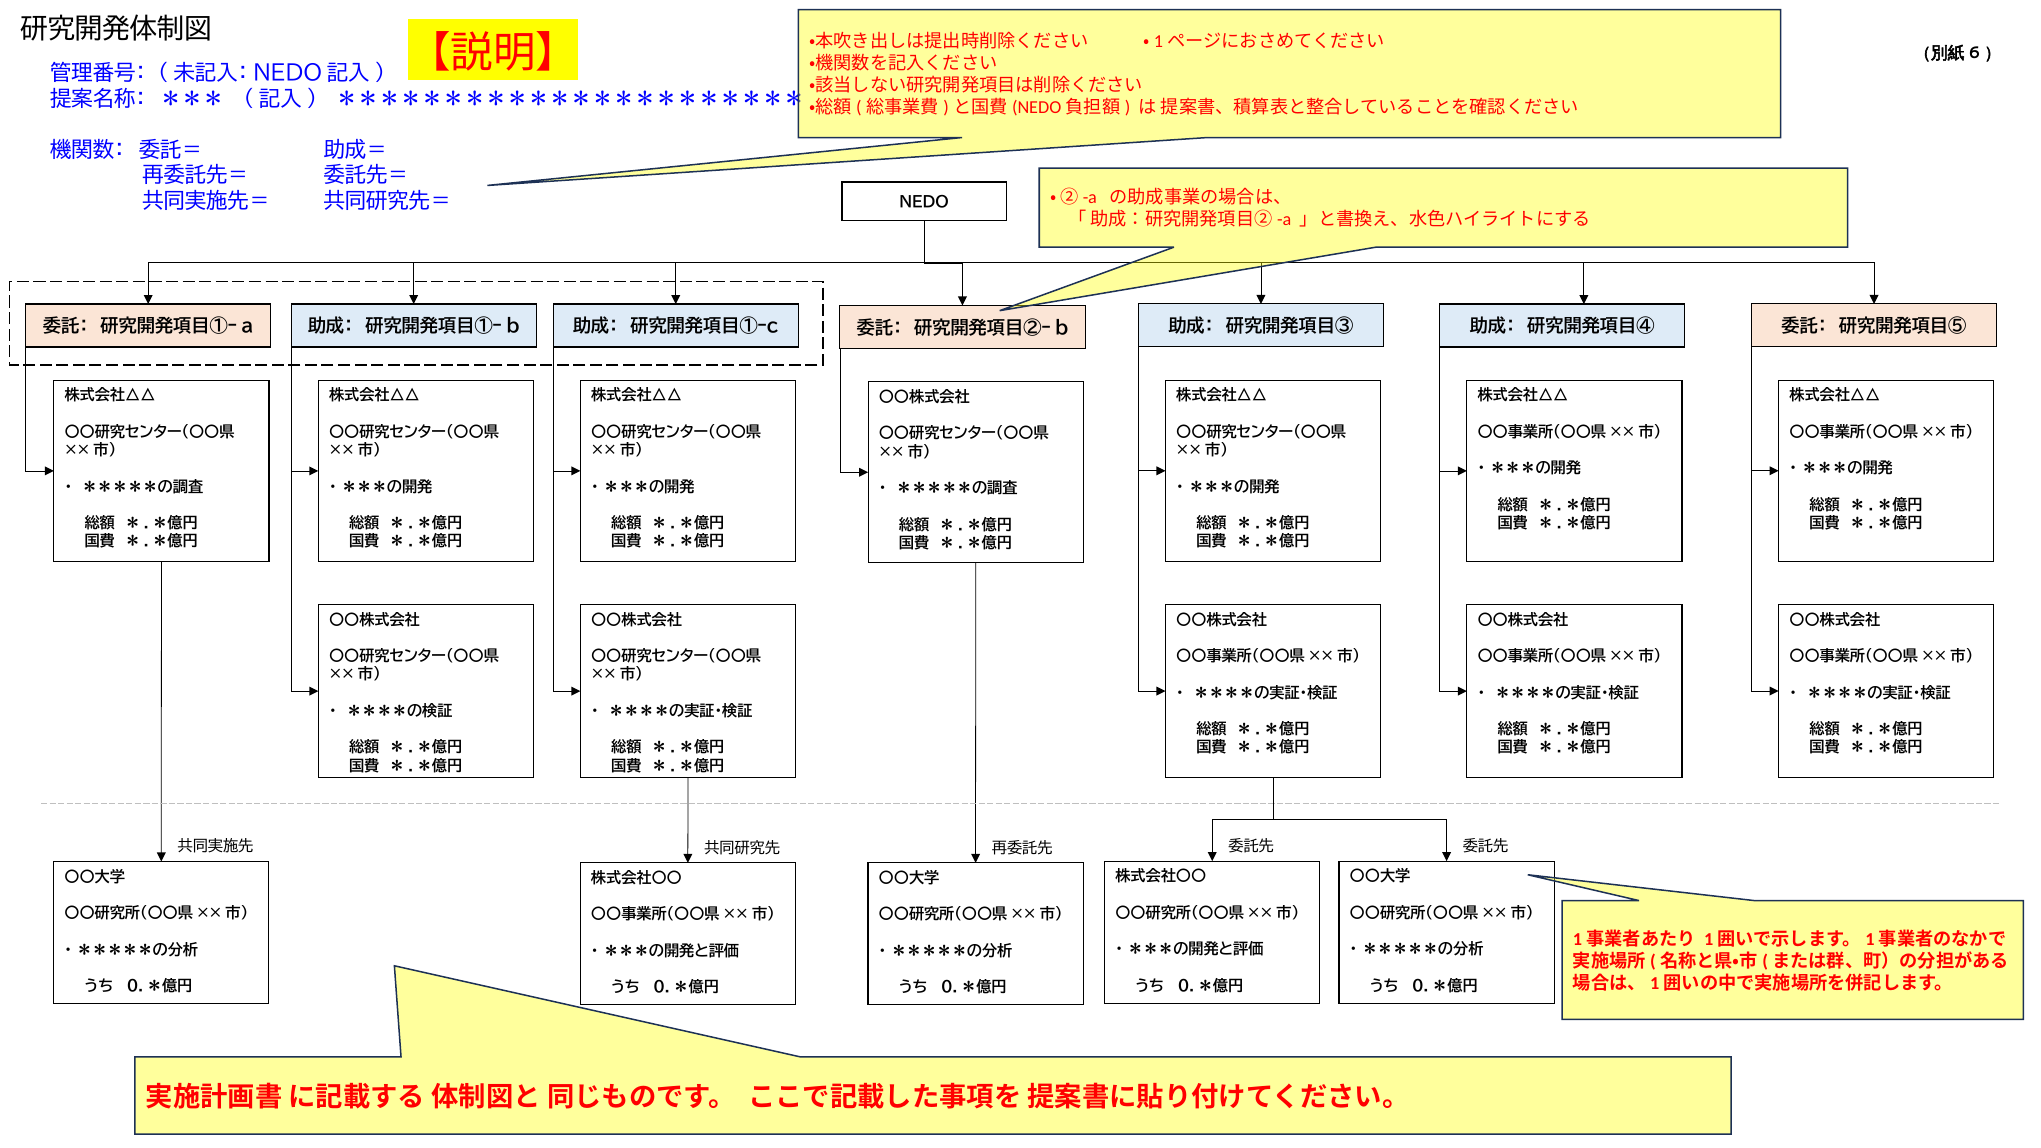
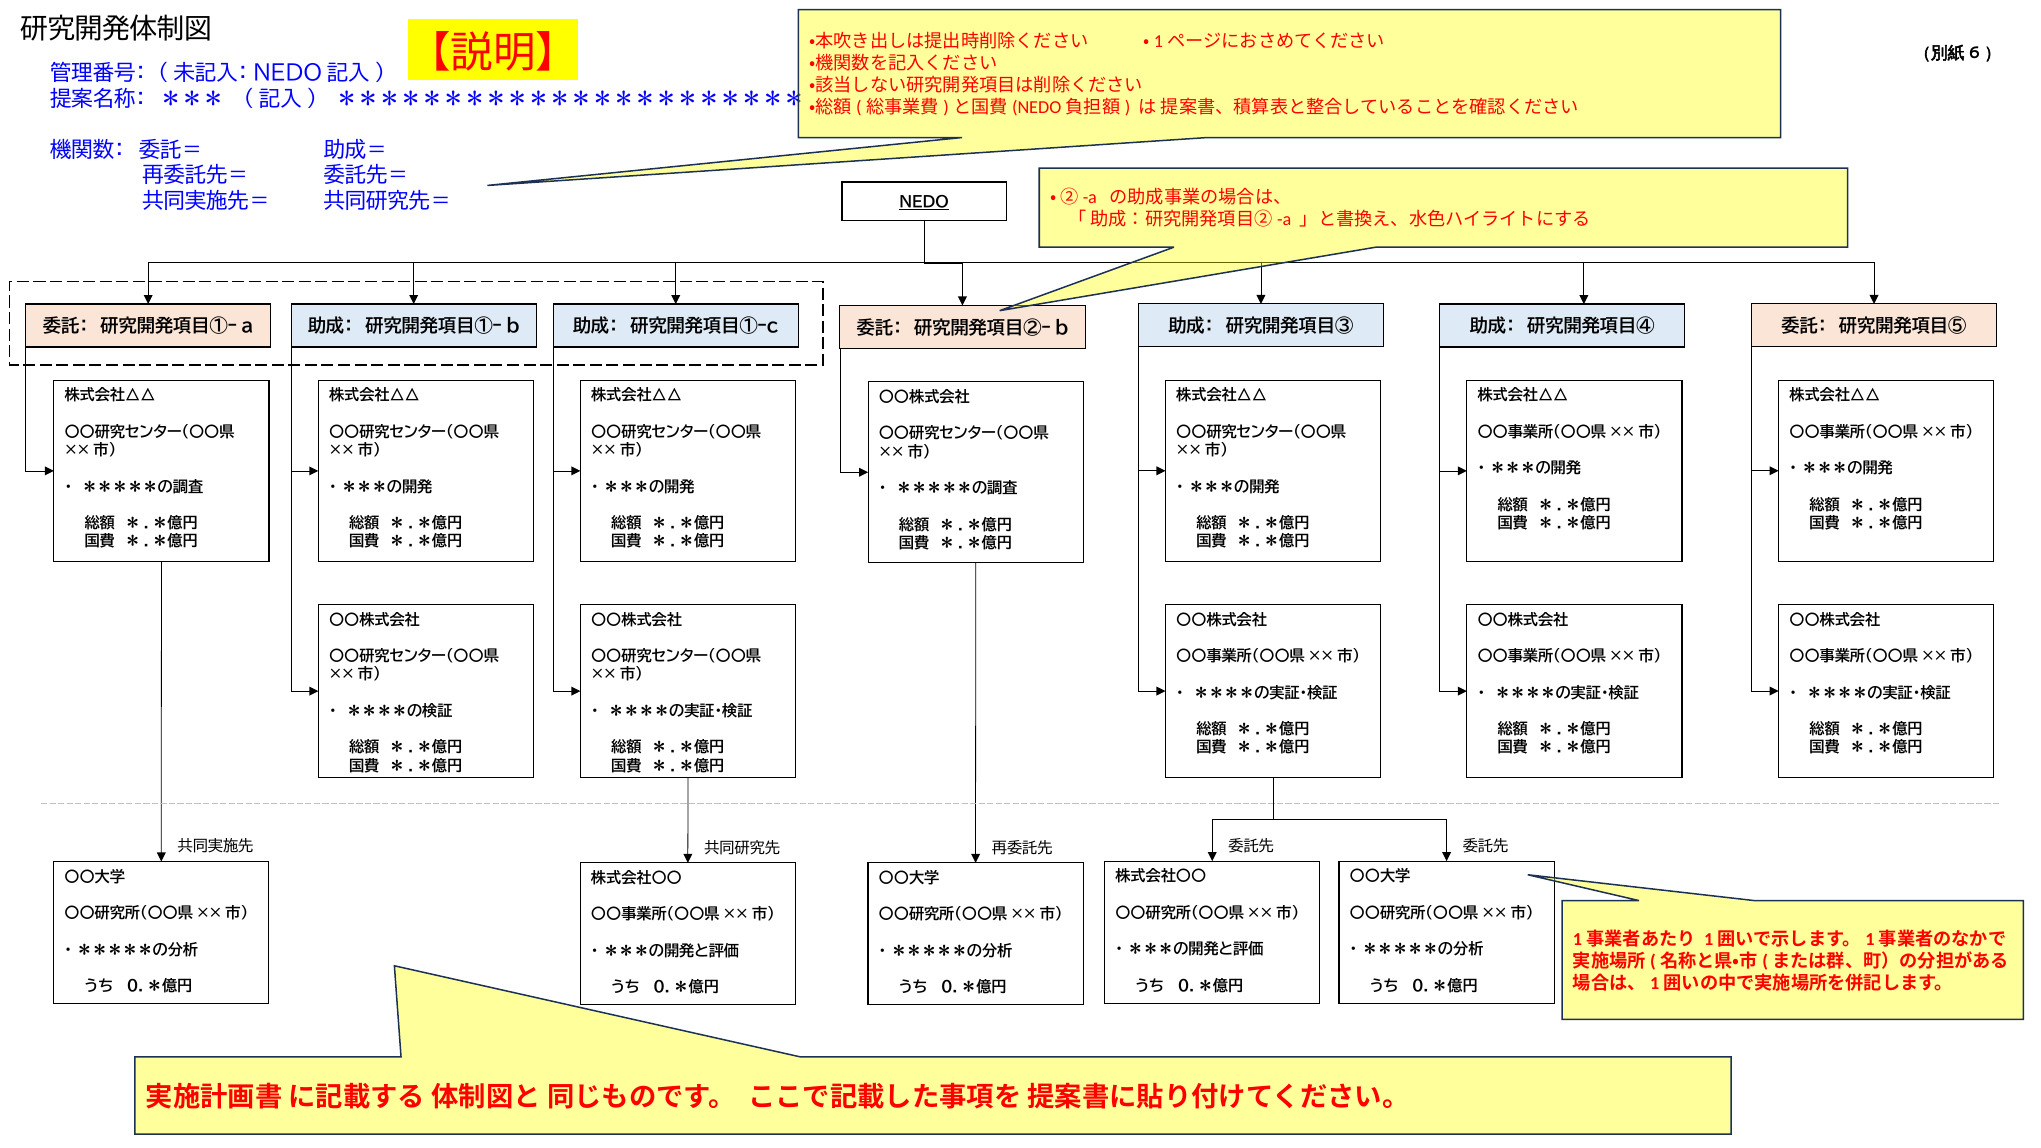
NEDO underline: none -> present (924, 202)
